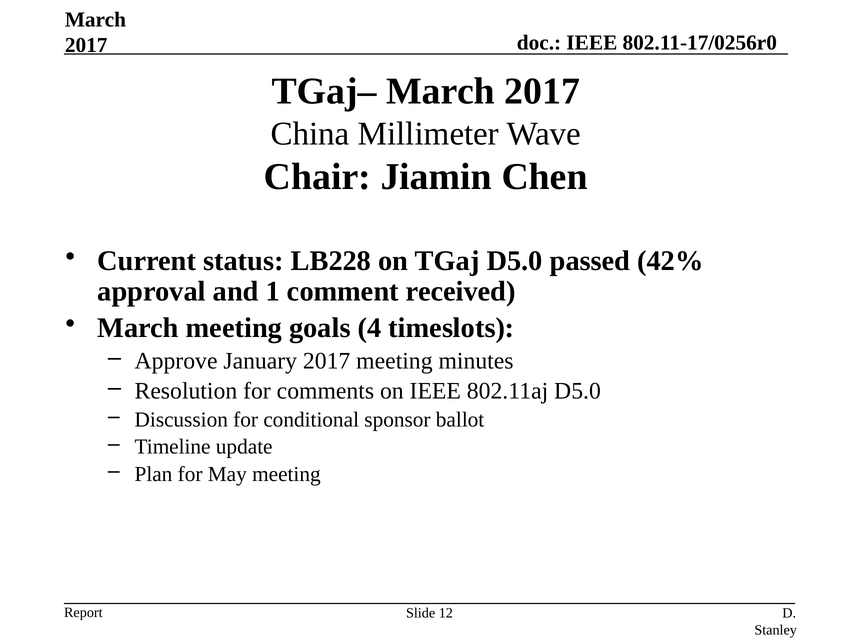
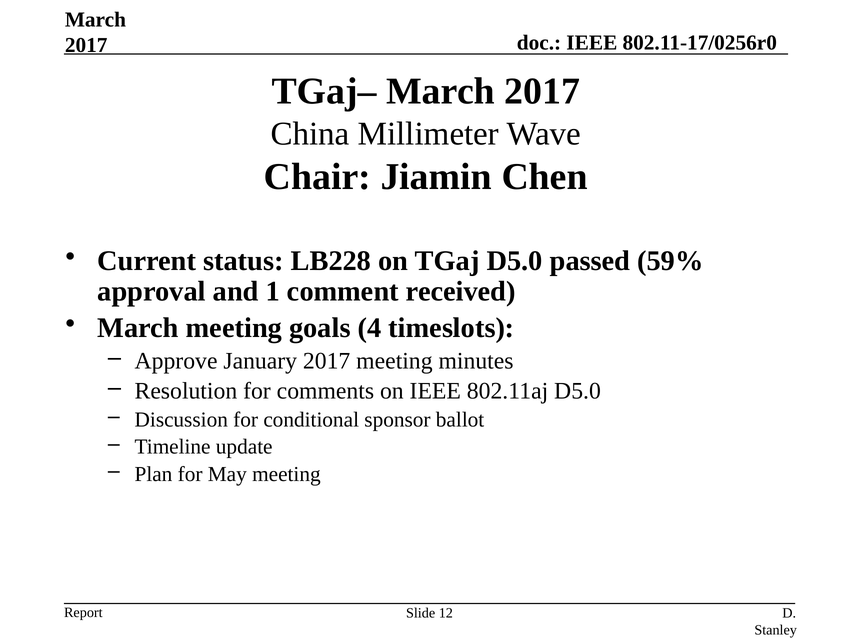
42%: 42% -> 59% (670, 261)
